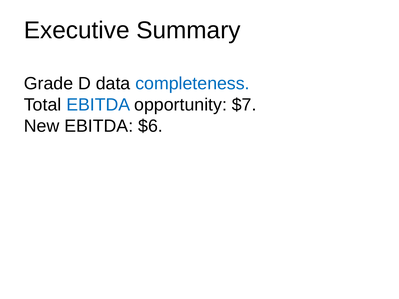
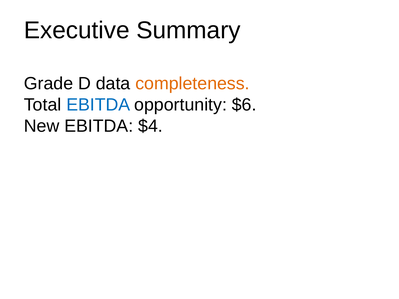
completeness colour: blue -> orange (192, 84)
$7: $7 -> $6 (244, 105)
$6: $6 -> $4 (151, 126)
